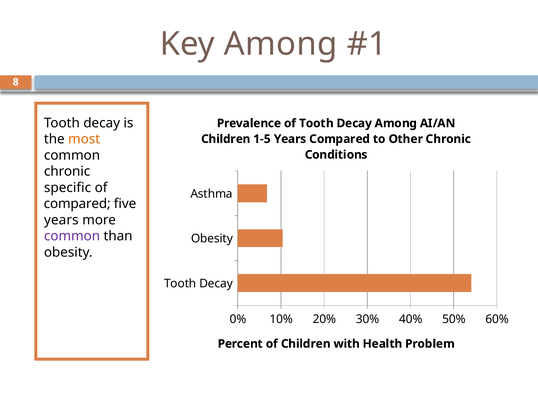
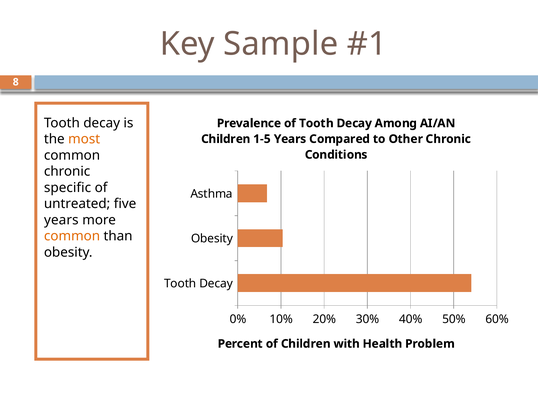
Key Among: Among -> Sample (281, 44)
compared: compared -> untreated (77, 204)
common colour: purple -> orange (72, 236)
